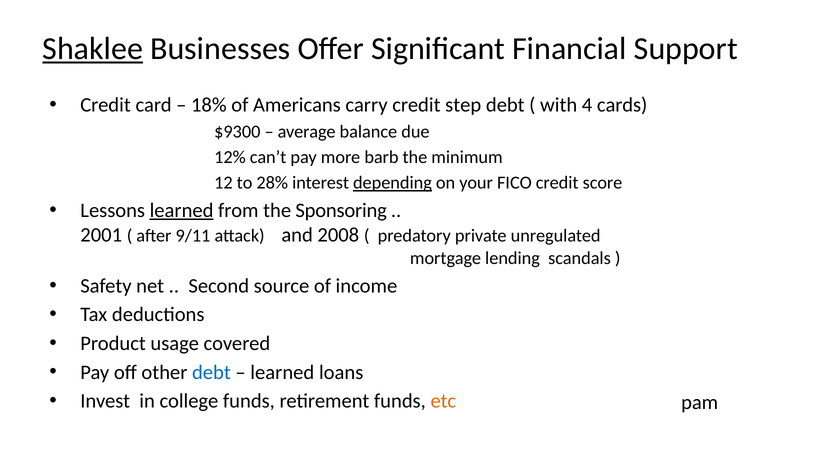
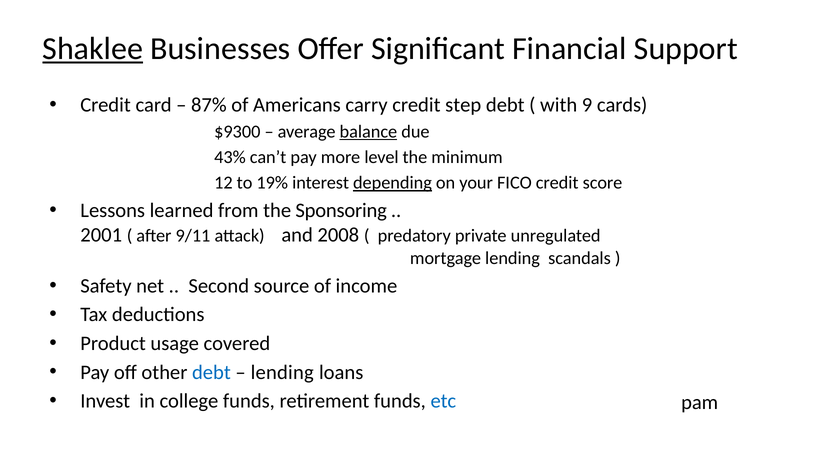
18%: 18% -> 87% (209, 105)
4: 4 -> 9 (587, 105)
balance underline: none -> present (368, 132)
12%: 12% -> 43% (230, 157)
barb: barb -> level (381, 157)
28%: 28% -> 19% (272, 183)
learned underline: present -> none (182, 211)
learned: learned -> lending (282, 373)
etc colour: orange -> blue (443, 402)
